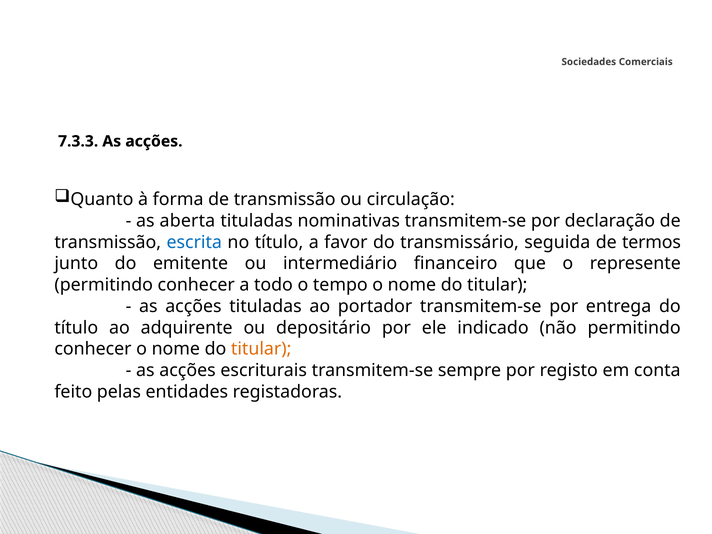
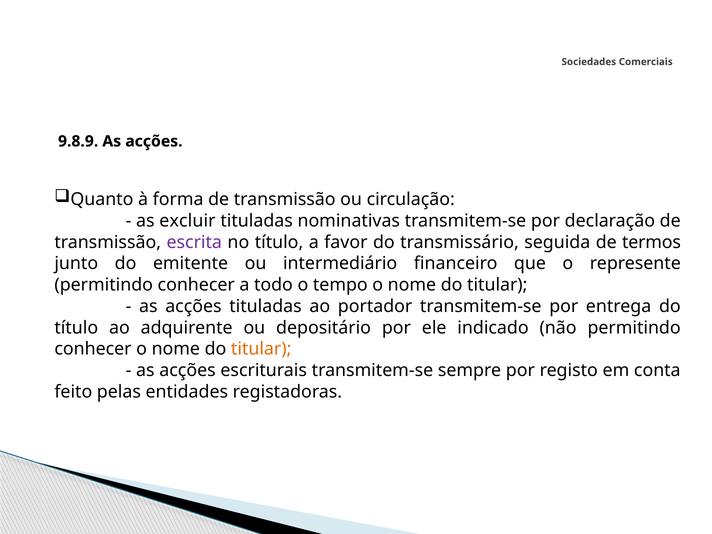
7.3.3: 7.3.3 -> 9.8.9 (78, 141)
aberta: aberta -> excluir (187, 221)
escrita colour: blue -> purple (194, 242)
